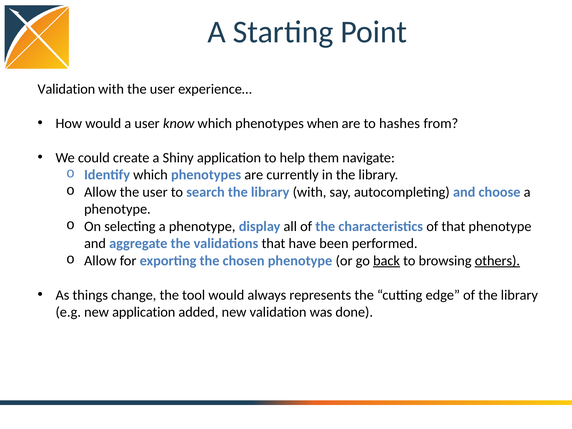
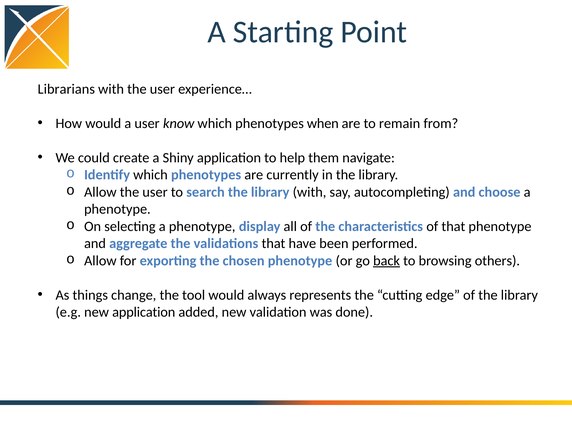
Validation: Validation -> Librarians (66, 89)
hashes: hashes -> remain (400, 123)
others underline: present -> none (497, 261)
